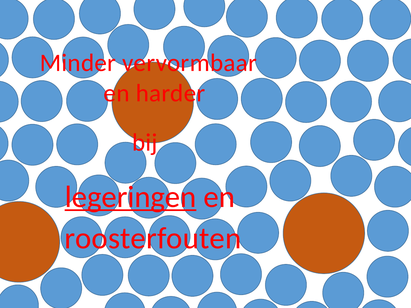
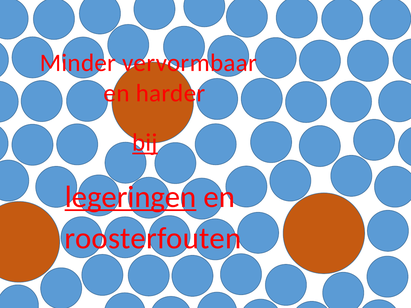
bij underline: none -> present (145, 143)
